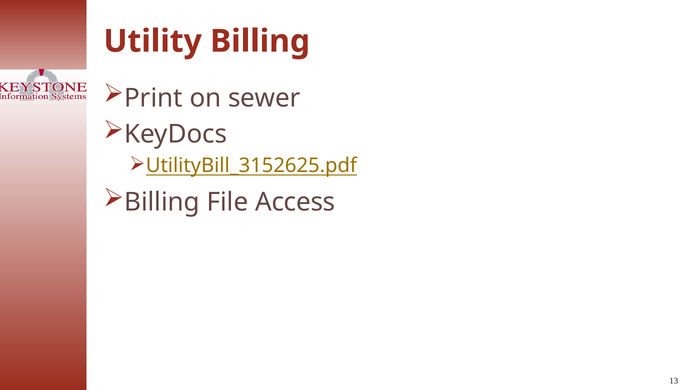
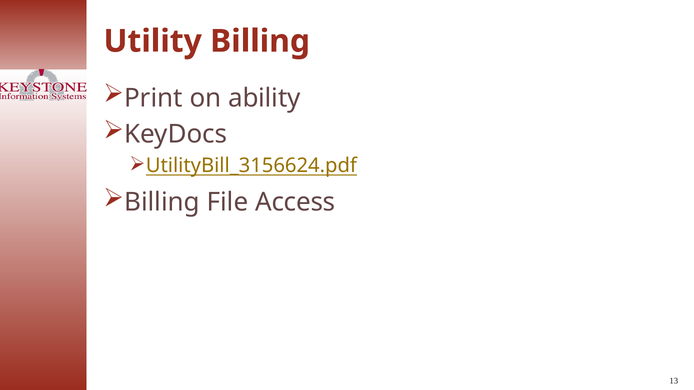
sewer: sewer -> ability (264, 98)
UtilityBill_3152625.pdf: UtilityBill_3152625.pdf -> UtilityBill_3156624.pdf (251, 166)
